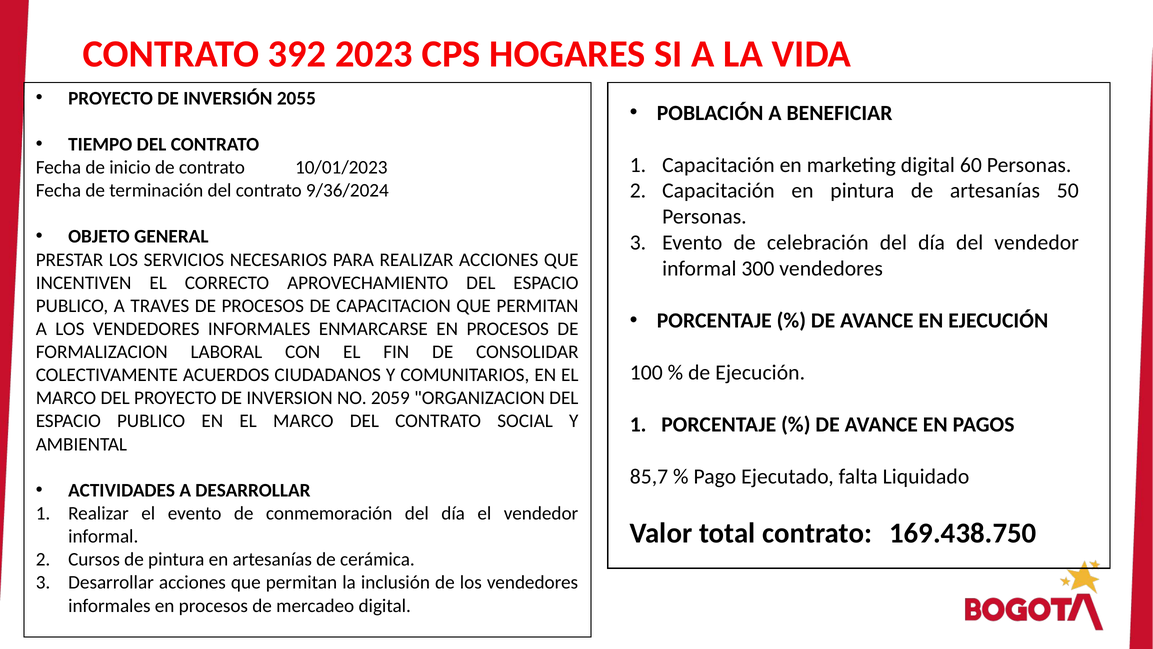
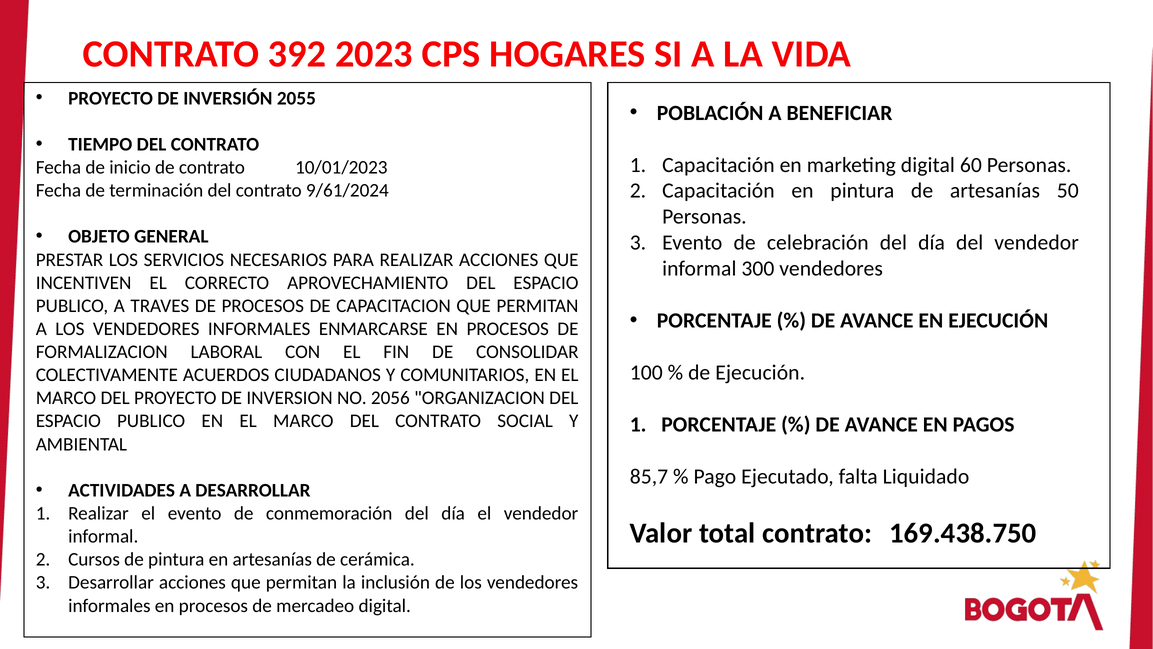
9/36/2024: 9/36/2024 -> 9/61/2024 (347, 190)
2059: 2059 -> 2056 (390, 398)
